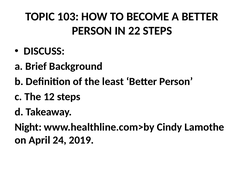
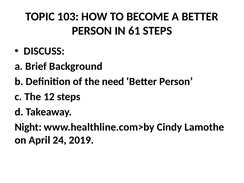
22: 22 -> 61 (134, 31)
least: least -> need (113, 82)
